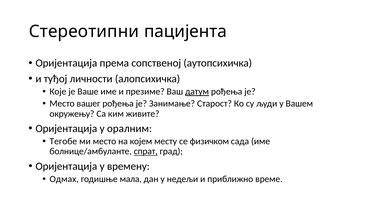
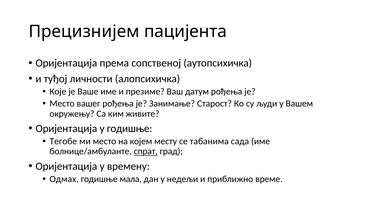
Стереотипни: Стереотипни -> Прецизнијем (84, 31)
датум underline: present -> none (197, 92)
у оралним: оралним -> годишње (130, 129)
физичком: физичком -> табанима (209, 142)
